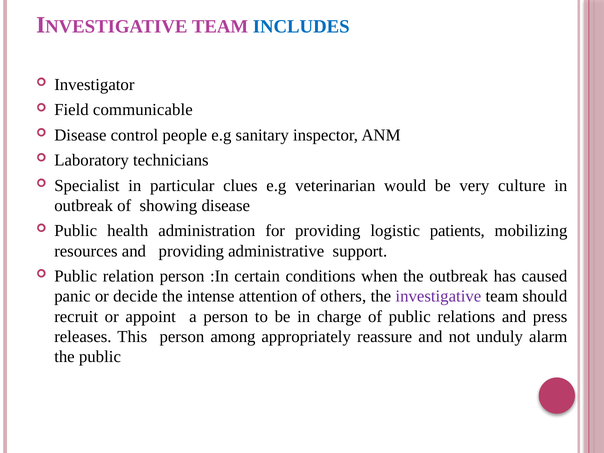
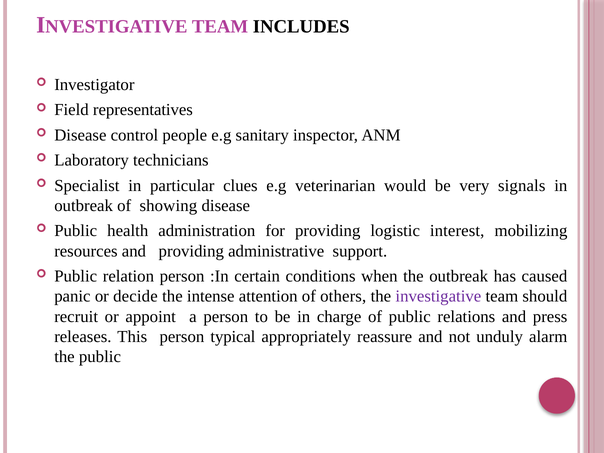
INCLUDES colour: blue -> black (301, 26)
communicable: communicable -> representatives (143, 110)
culture: culture -> signals (522, 186)
patients: patients -> interest (457, 231)
among: among -> typical (233, 337)
